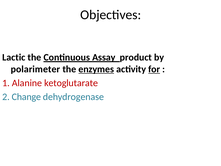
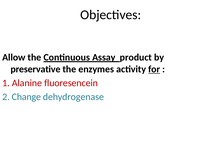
Lactic: Lactic -> Allow (14, 57)
polarimeter: polarimeter -> preservative (35, 69)
enzymes underline: present -> none (96, 69)
ketoglutarate: ketoglutarate -> fluoresencein (71, 83)
